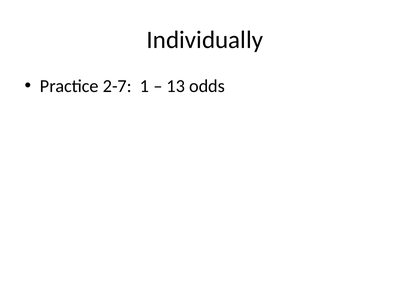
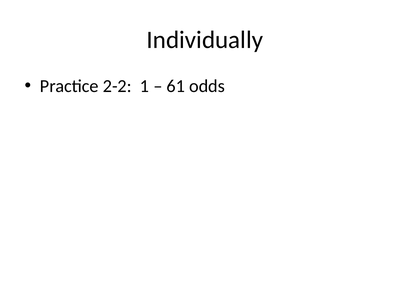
2-7: 2-7 -> 2-2 (117, 86)
13: 13 -> 61 (176, 86)
